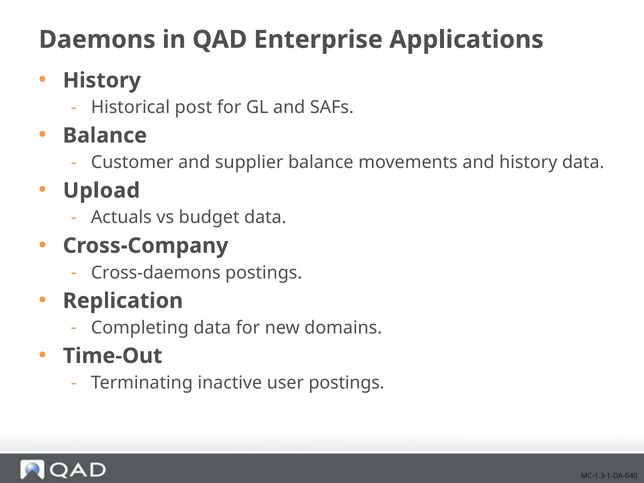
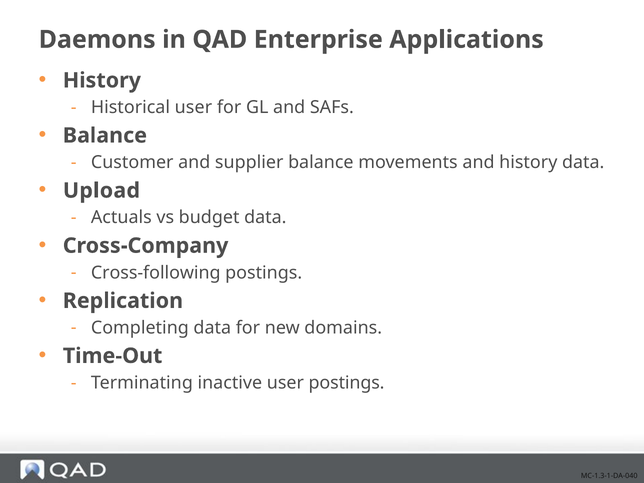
Historical post: post -> user (193, 107)
Cross-daemons: Cross-daemons -> Cross-following (156, 273)
